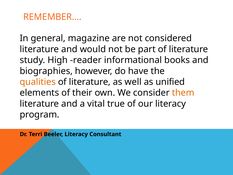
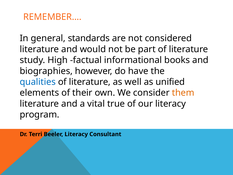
magazine: magazine -> standards (89, 38)
reader: reader -> factual (86, 60)
qualities colour: orange -> blue (38, 82)
